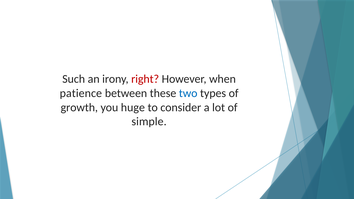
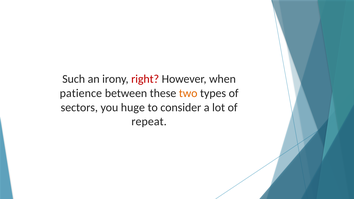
two colour: blue -> orange (188, 93)
growth: growth -> sectors (79, 107)
simple: simple -> repeat (149, 122)
